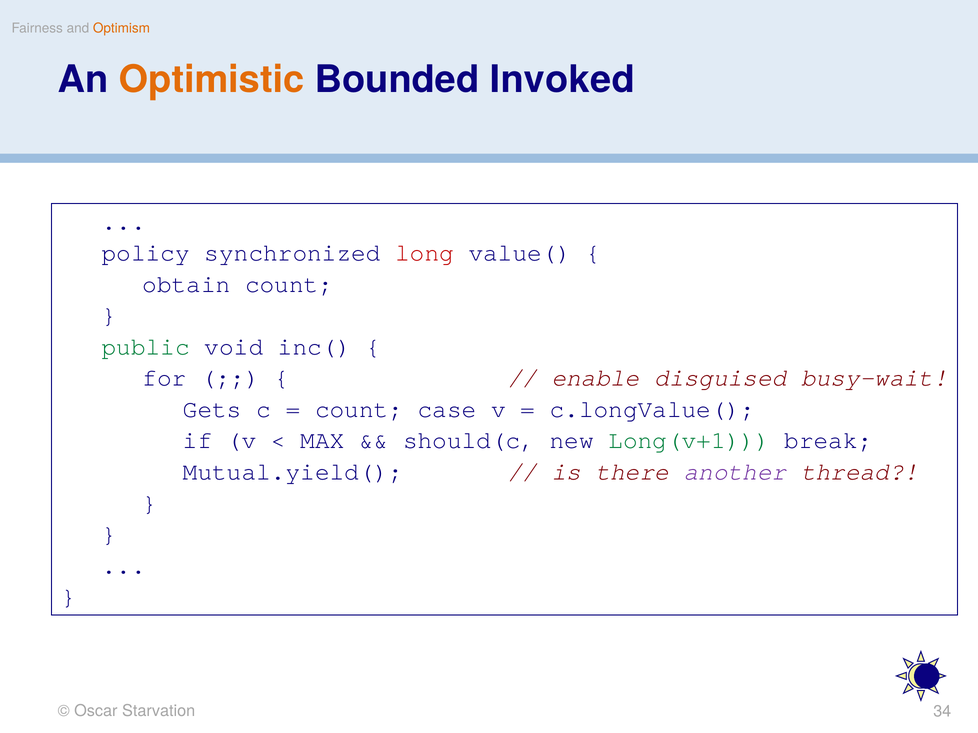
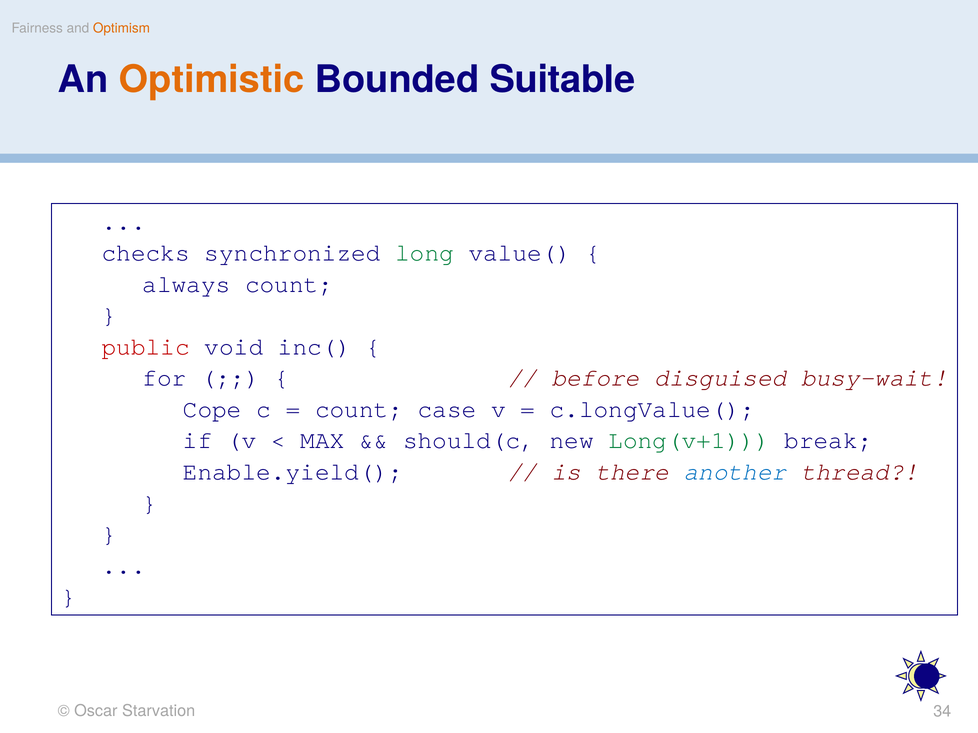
Invoked: Invoked -> Suitable (563, 80)
policy: policy -> checks (146, 253)
long colour: red -> green (425, 253)
obtain: obtain -> always (186, 284)
public colour: green -> red (146, 347)
enable: enable -> before (596, 378)
Gets: Gets -> Cope (212, 409)
Mutual.yield(: Mutual.yield( -> Enable.yield( (293, 472)
another colour: purple -> blue (735, 472)
